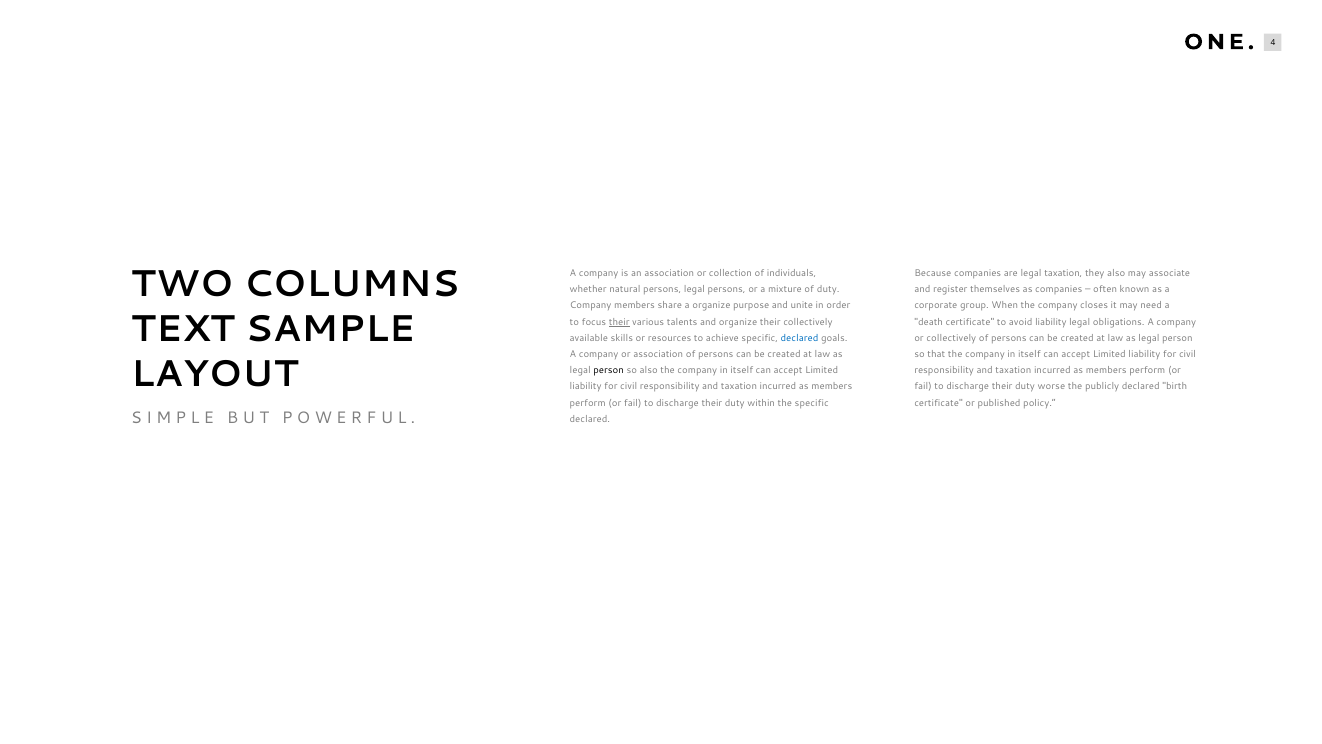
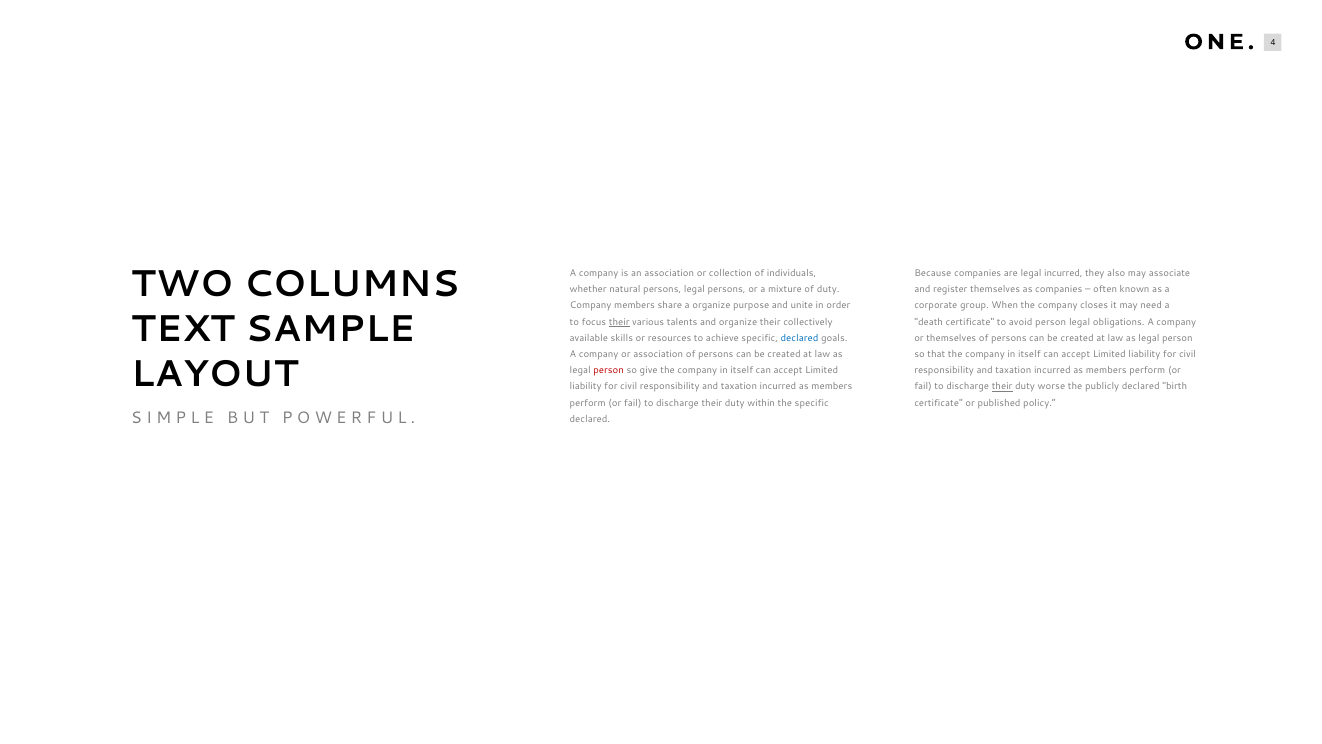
legal taxation: taxation -> incurred (1063, 273)
avoid liability: liability -> person (1051, 322)
or collectively: collectively -> themselves (951, 338)
person colour: black -> red (609, 370)
so also: also -> give (649, 370)
their underline: none -> present (1002, 387)
